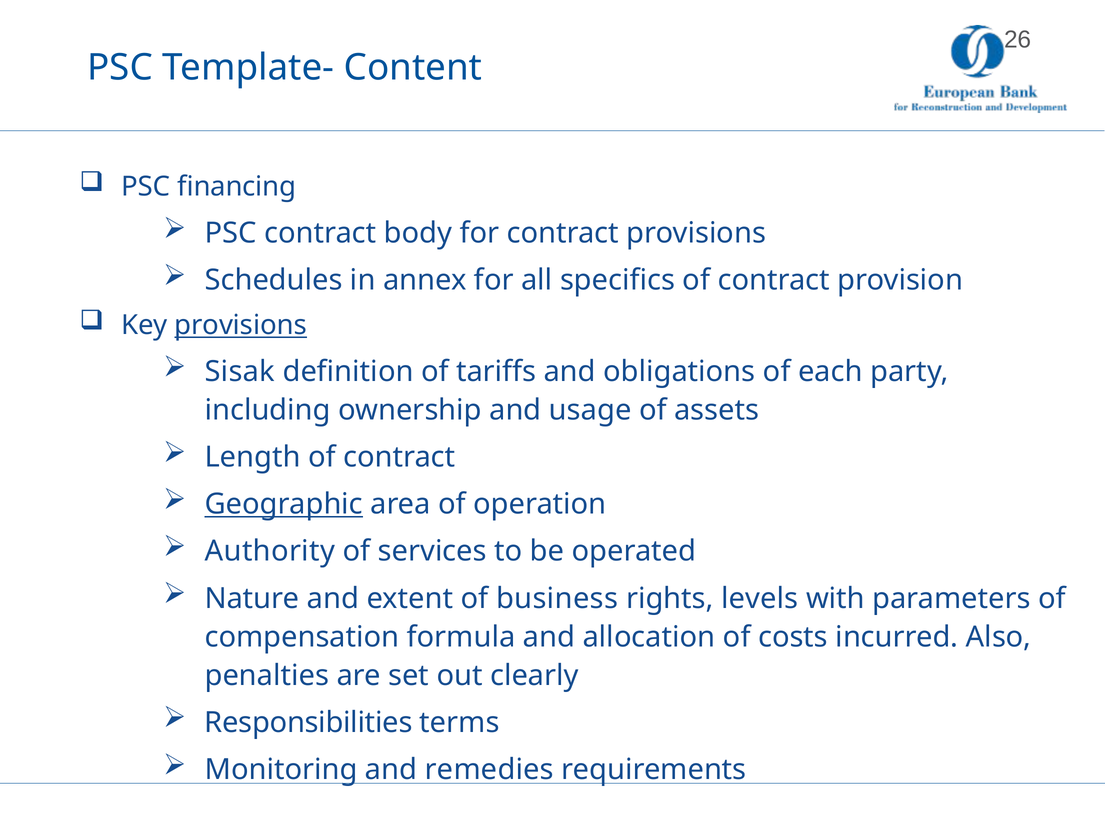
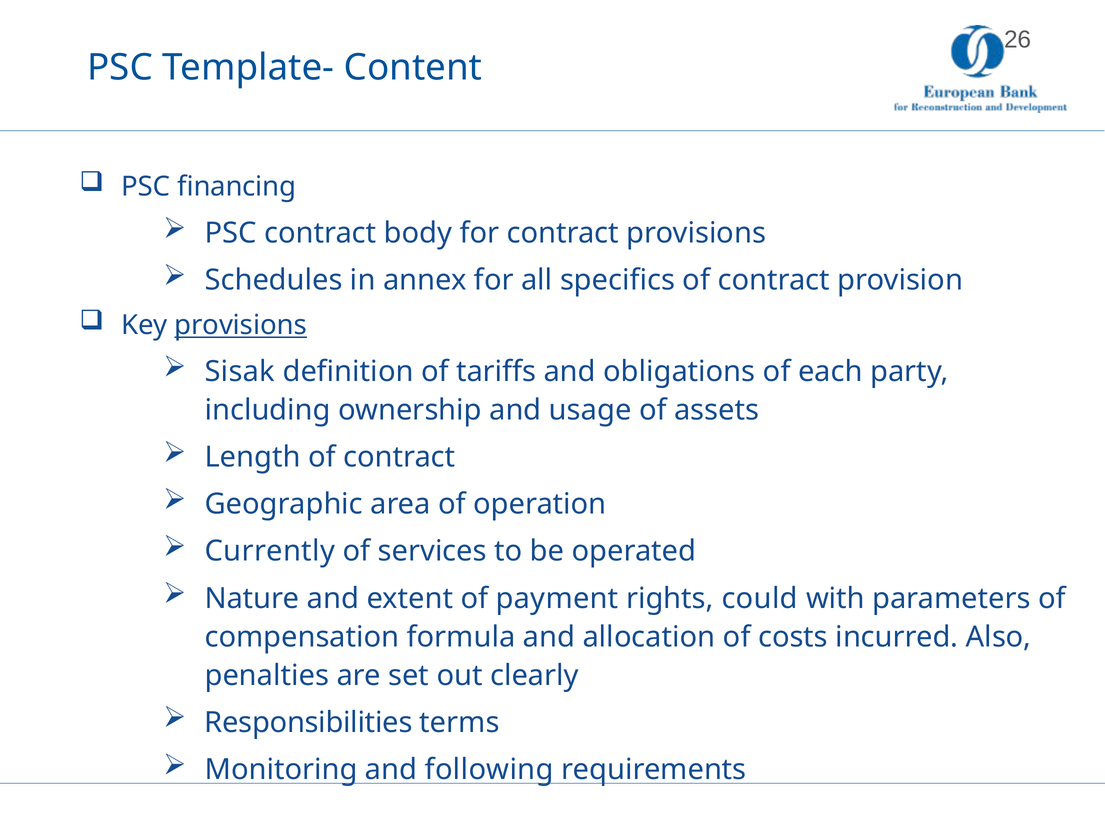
Geographic underline: present -> none (284, 504)
Authority: Authority -> Currently (270, 551)
business: business -> payment (557, 598)
levels: levels -> could (760, 598)
remedies: remedies -> following (489, 769)
